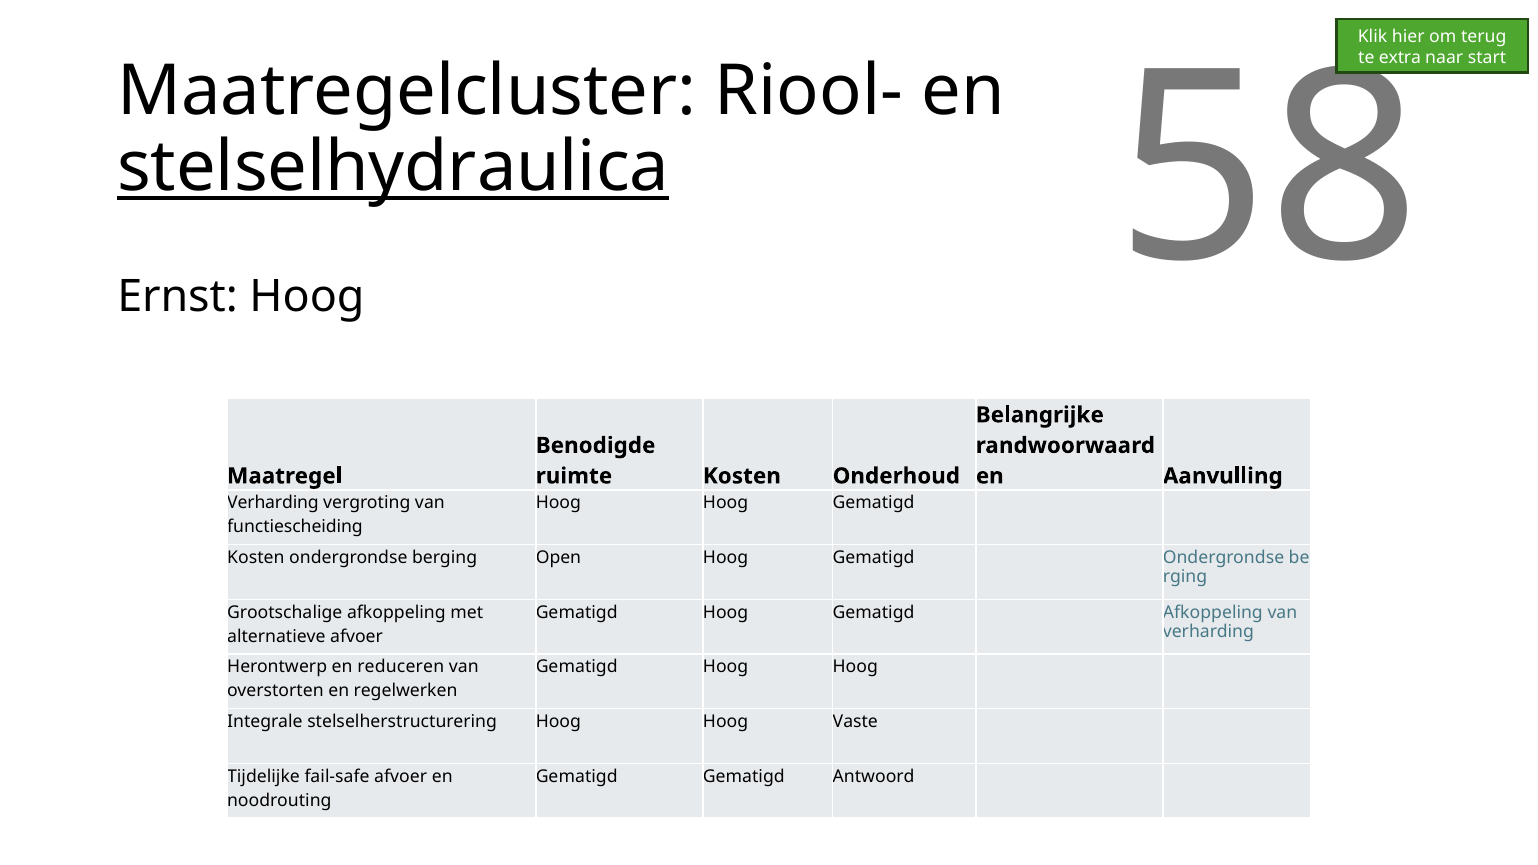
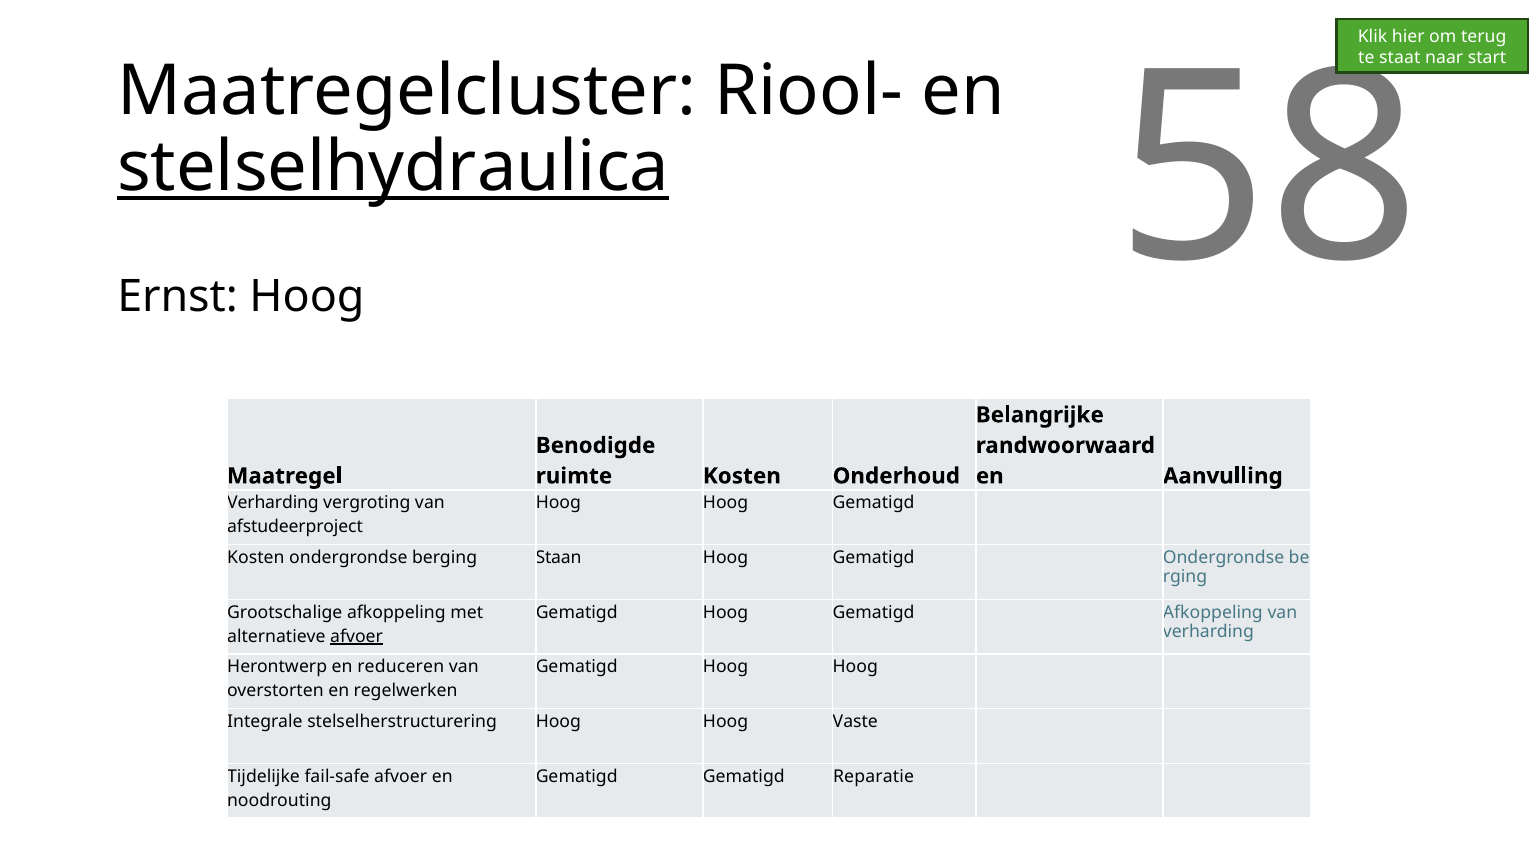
extra: extra -> staat (1400, 57)
functiescheiding: functiescheiding -> afstudeerproject (295, 527)
Open: Open -> Staan (559, 558)
afvoer underline: none -> present (357, 637)
Antwoord: Antwoord -> Reparatie (874, 777)
